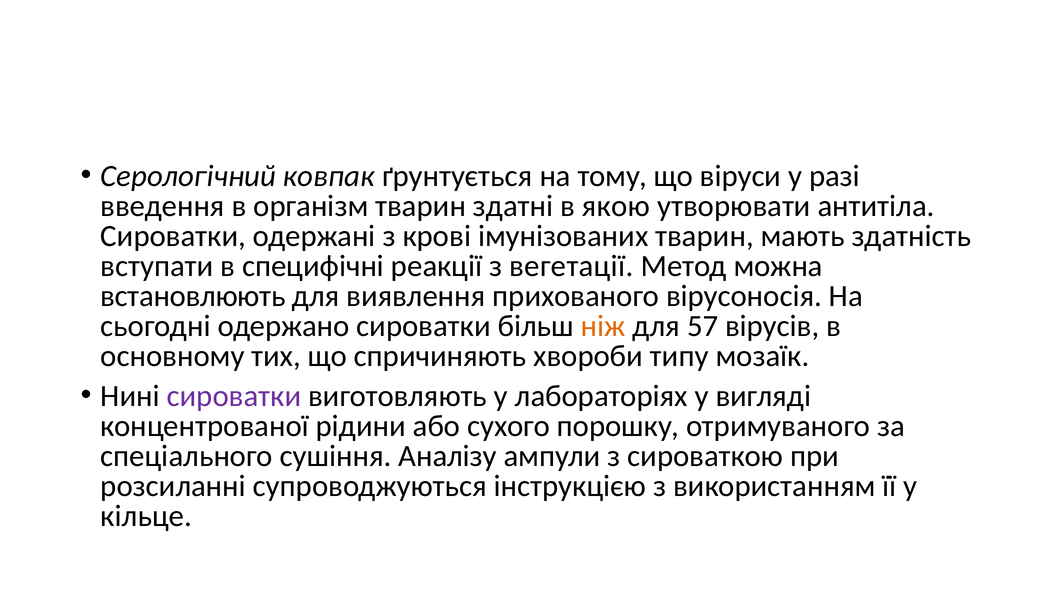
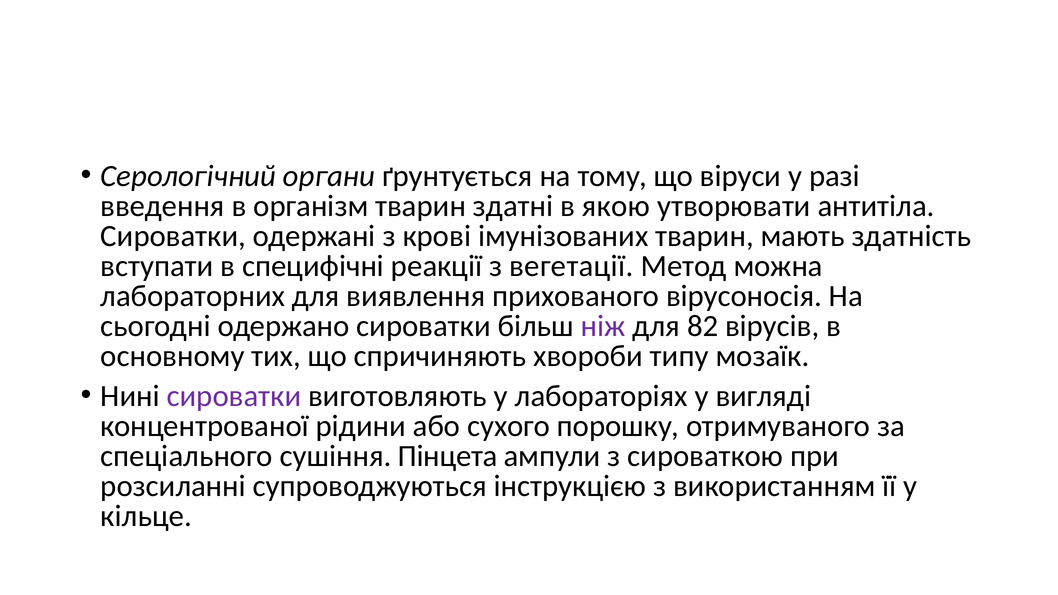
ковпак: ковпак -> органи (329, 176)
встановлюють: встановлюють -> лабораторних (193, 296)
ніж colour: orange -> purple (603, 326)
57: 57 -> 82 (703, 326)
Аналізу: Аналізу -> Пінцета (448, 456)
